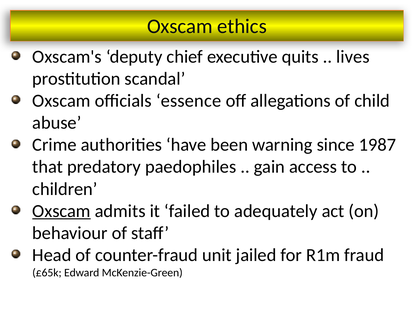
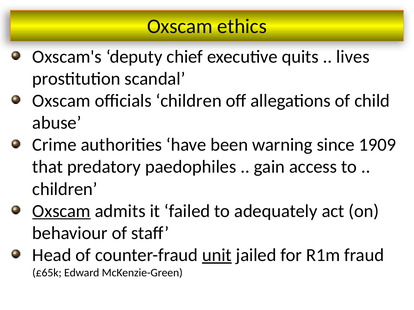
officials essence: essence -> children (189, 101)
1987: 1987 -> 1909 (378, 145)
unit underline: none -> present (217, 256)
